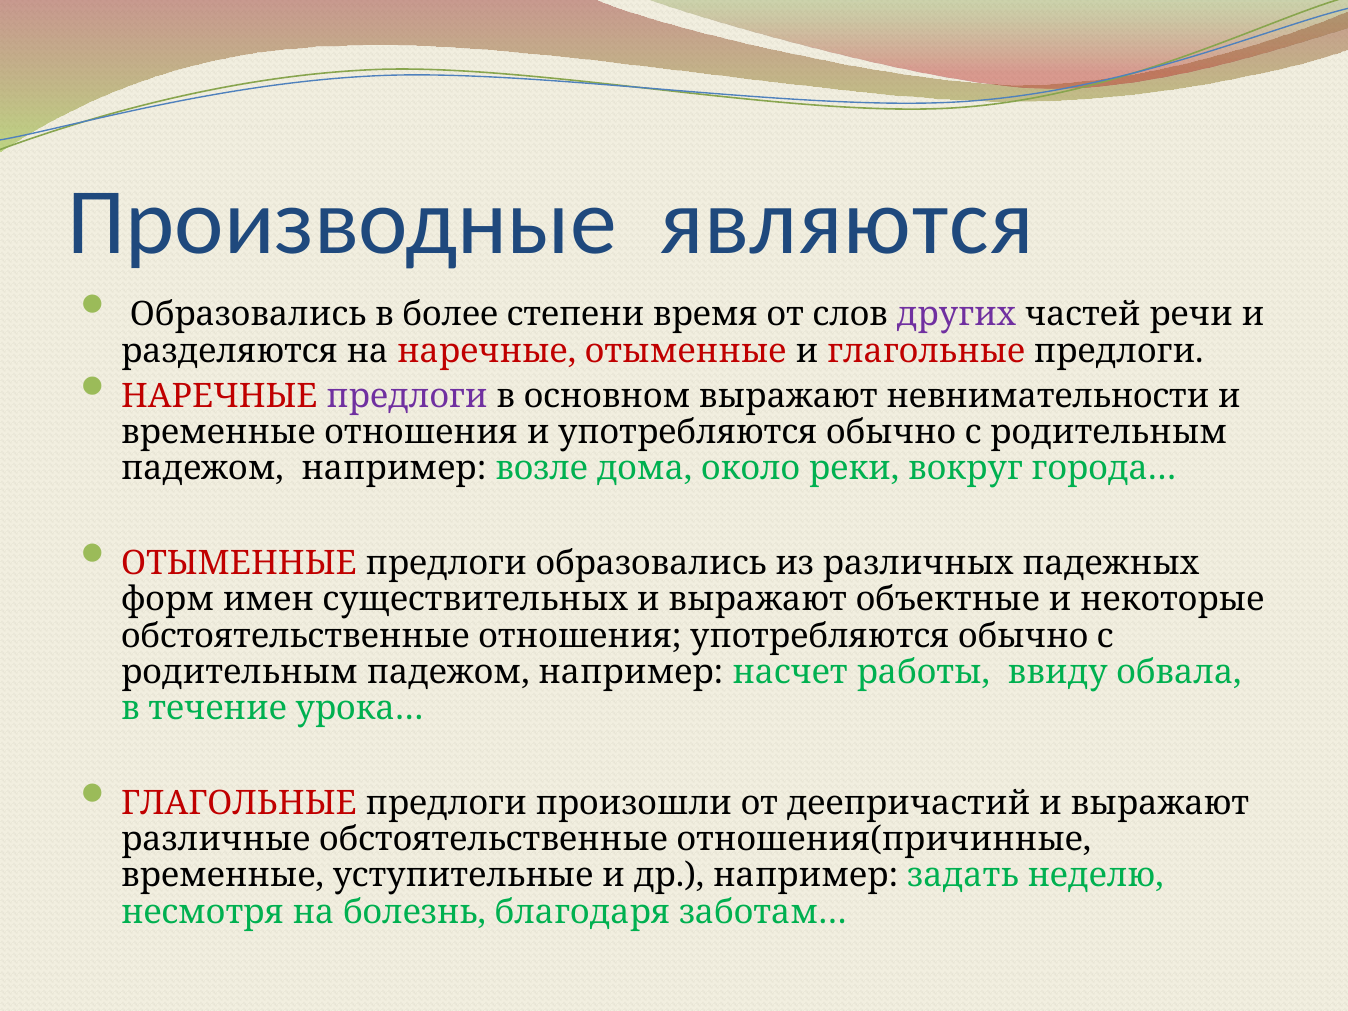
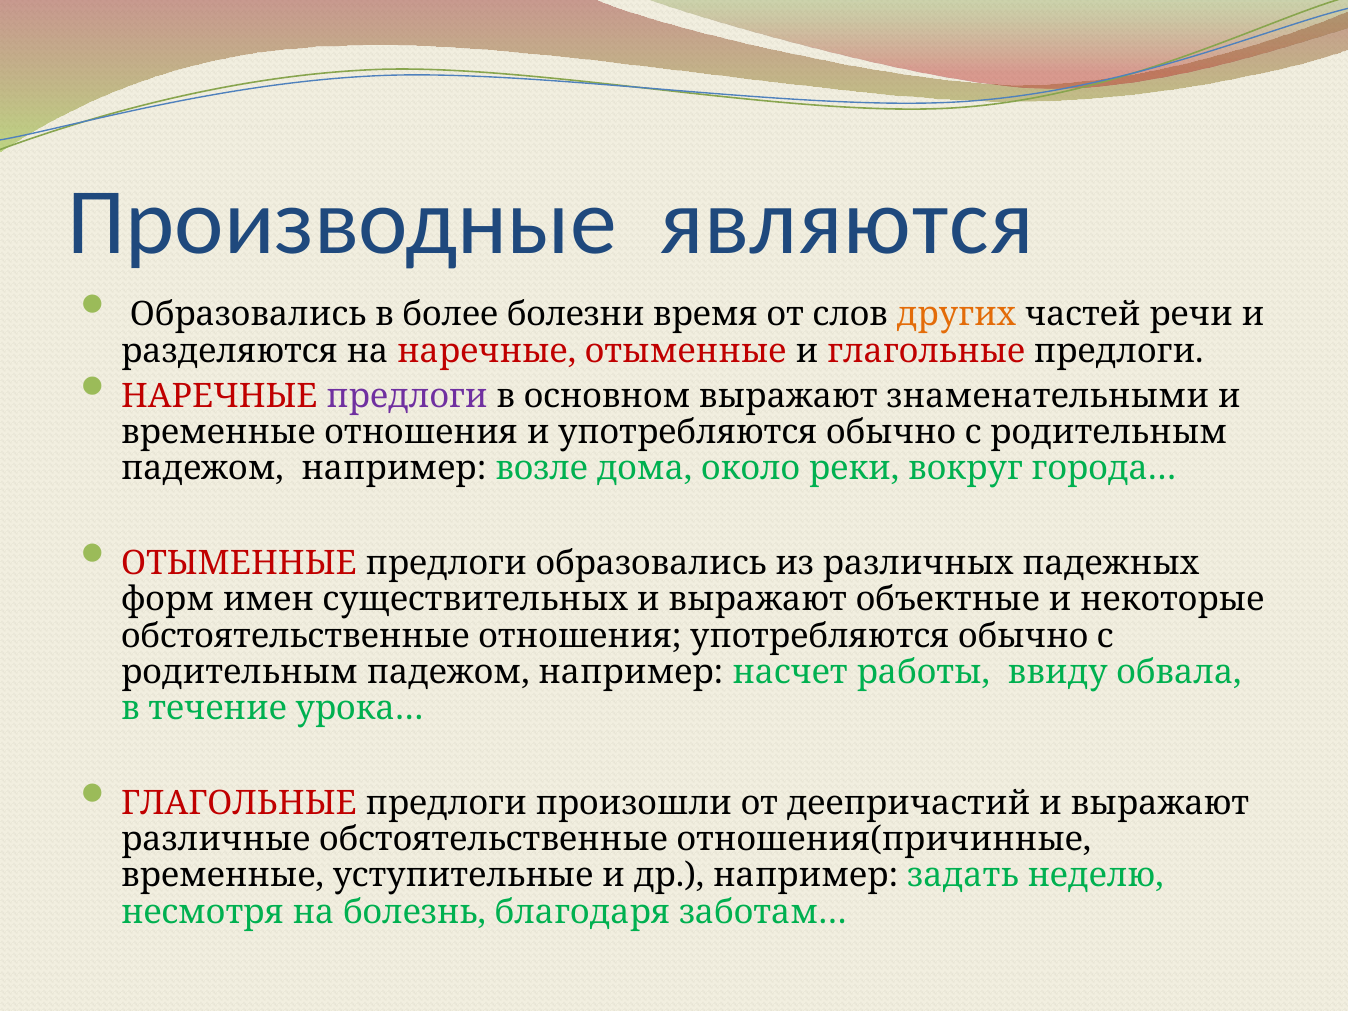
степени: степени -> болезни (576, 315)
других colour: purple -> orange (956, 315)
невнимательности: невнимательности -> знаменательными (1048, 396)
